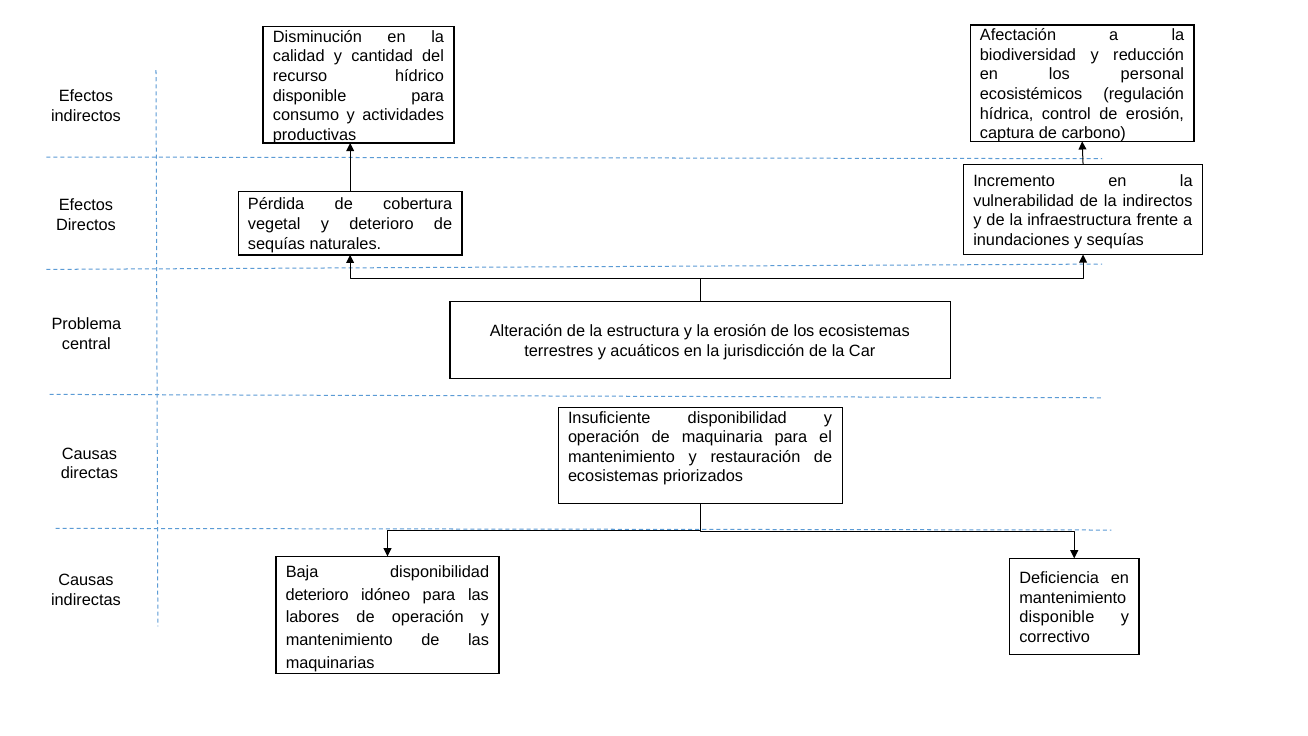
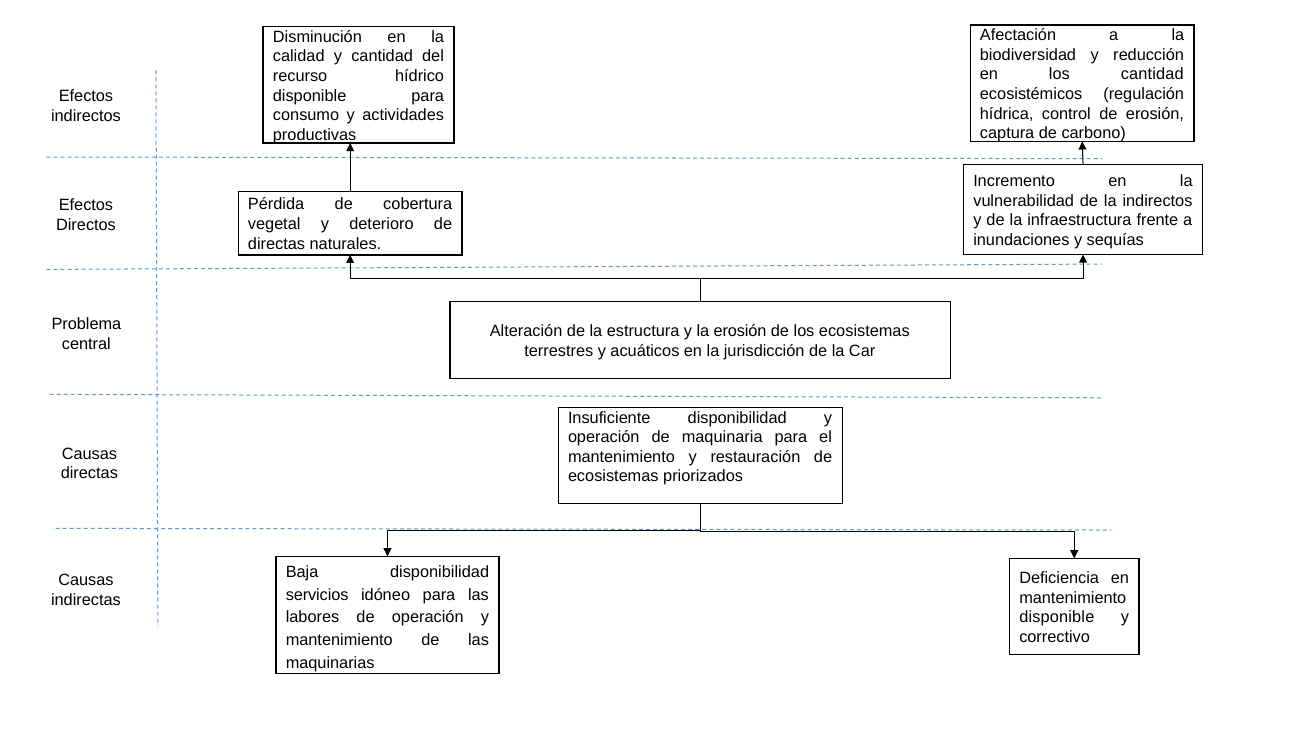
los personal: personal -> cantidad (1152, 74)
sequías: sequías -> directas (277, 244)
deterioro: deterioro -> servicios (317, 595)
